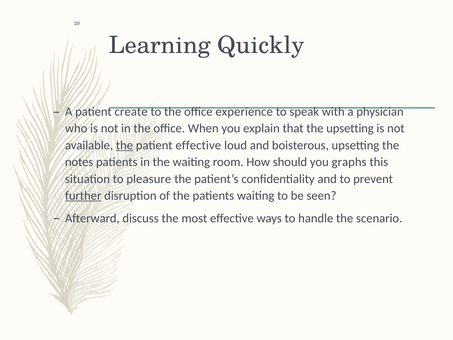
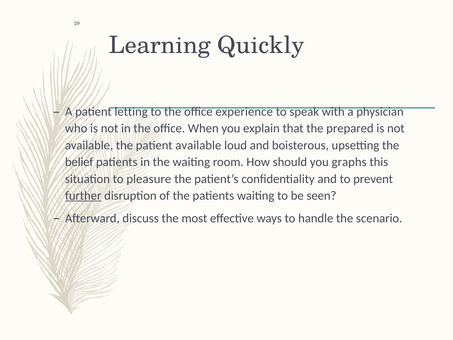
create: create -> letting (131, 112)
the upsetting: upsetting -> prepared (350, 128)
the underline: present -> none (125, 145)
patient effective: effective -> available (198, 145)
notes: notes -> belief (79, 162)
